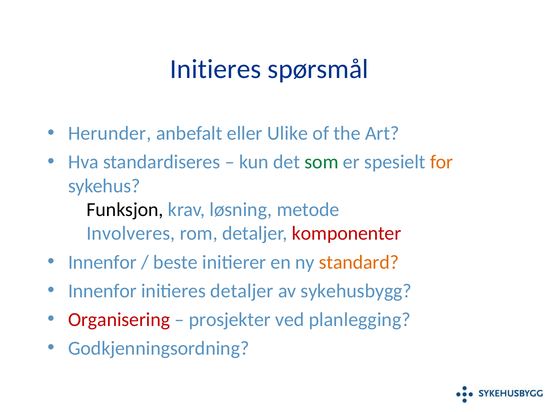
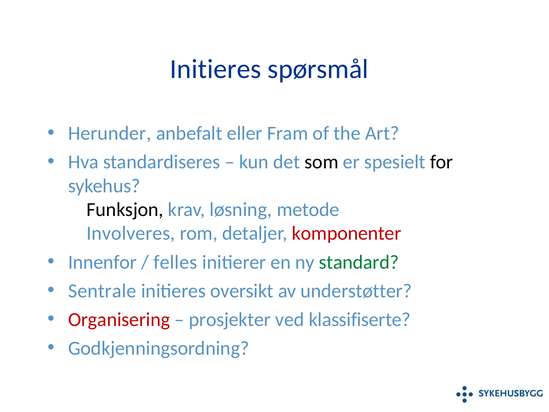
Ulike: Ulike -> Fram (288, 133)
som colour: green -> black (322, 162)
for colour: orange -> black (442, 162)
beste: beste -> felles (175, 262)
standard colour: orange -> green (359, 262)
Innenfor: Innenfor -> Sentrale (102, 291)
initieres detaljer: detaljer -> oversikt (242, 291)
sykehusbygg: sykehusbygg -> understøtter (356, 291)
planlegging: planlegging -> klassifiserte (360, 319)
